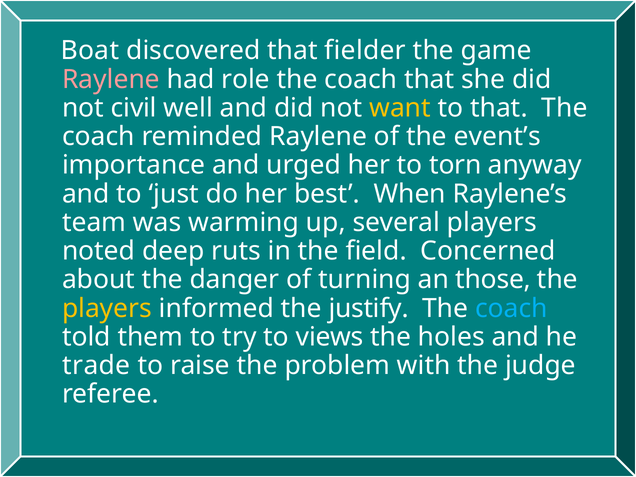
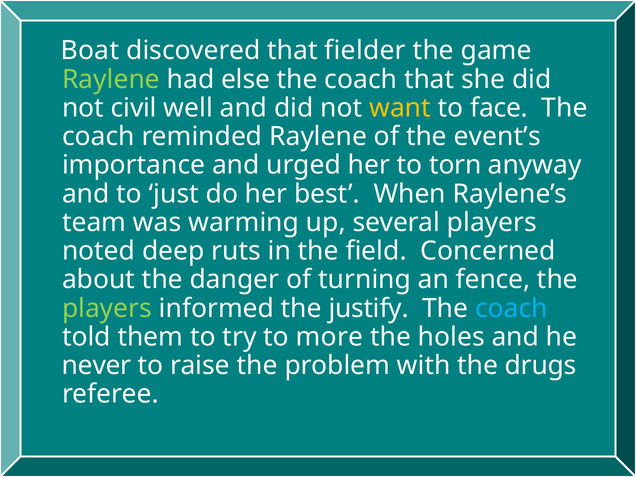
Raylene colour: pink -> light green (111, 79)
role: role -> else (246, 79)
to that: that -> face (499, 108)
those: those -> fence (493, 280)
players colour: yellow -> light green (107, 308)
views: views -> more (329, 337)
trade: trade -> never (97, 366)
judge: judge -> drugs (541, 366)
